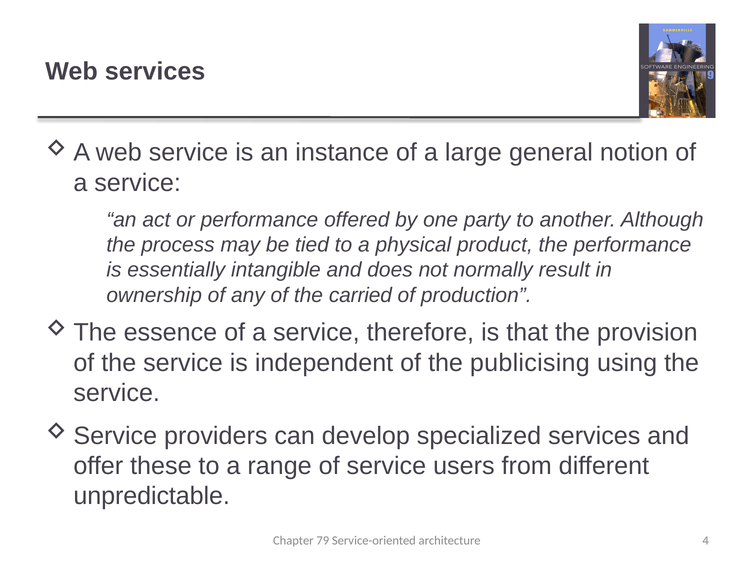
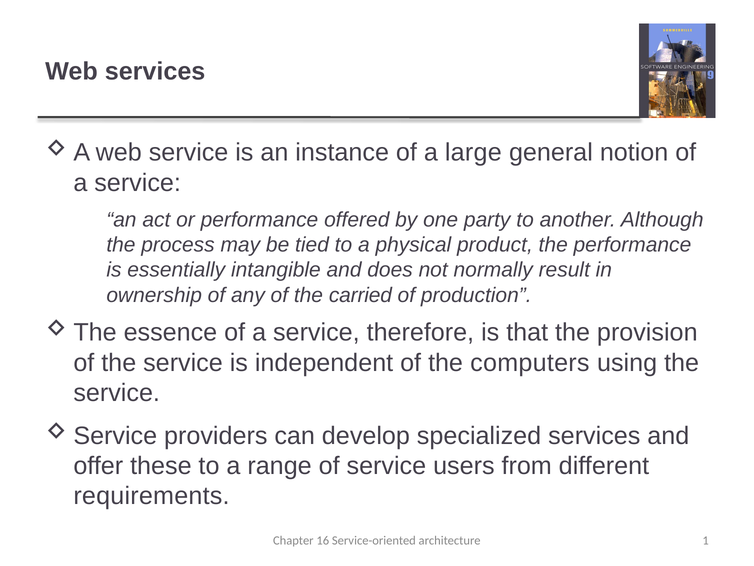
publicising: publicising -> computers (530, 362)
unpredictable: unpredictable -> requirements (151, 496)
79: 79 -> 16 (323, 540)
4: 4 -> 1 (706, 540)
